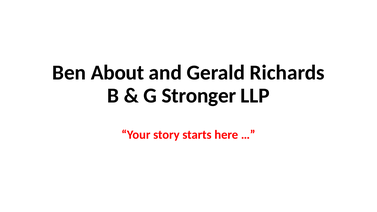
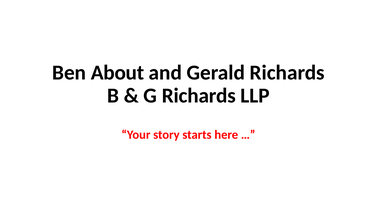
G Stronger: Stronger -> Richards (199, 96)
